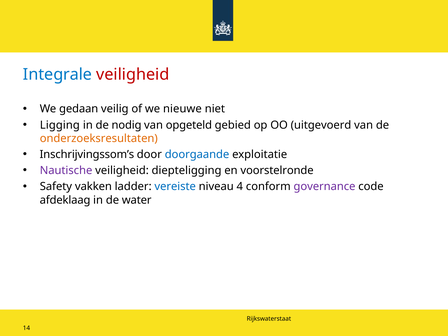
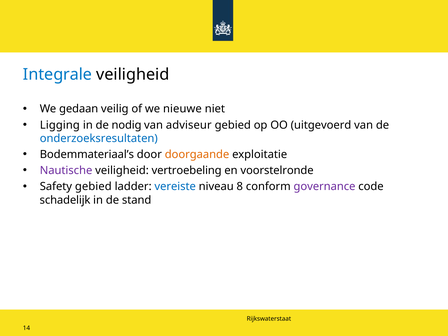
veiligheid colour: red -> black (133, 74)
opgeteld: opgeteld -> adviseur (189, 125)
onderzoeksresultaten colour: orange -> blue (99, 138)
Inschrijvingssom’s: Inschrijvingssom’s -> Bodemmateriaal’s (87, 154)
doorgaande colour: blue -> orange (197, 154)
diepteligging: diepteligging -> vertroebeling (187, 171)
Safety vakken: vakken -> gebied (93, 187)
4: 4 -> 8 (240, 187)
afdeklaag: afdeklaag -> schadelijk (65, 200)
water: water -> stand (137, 200)
